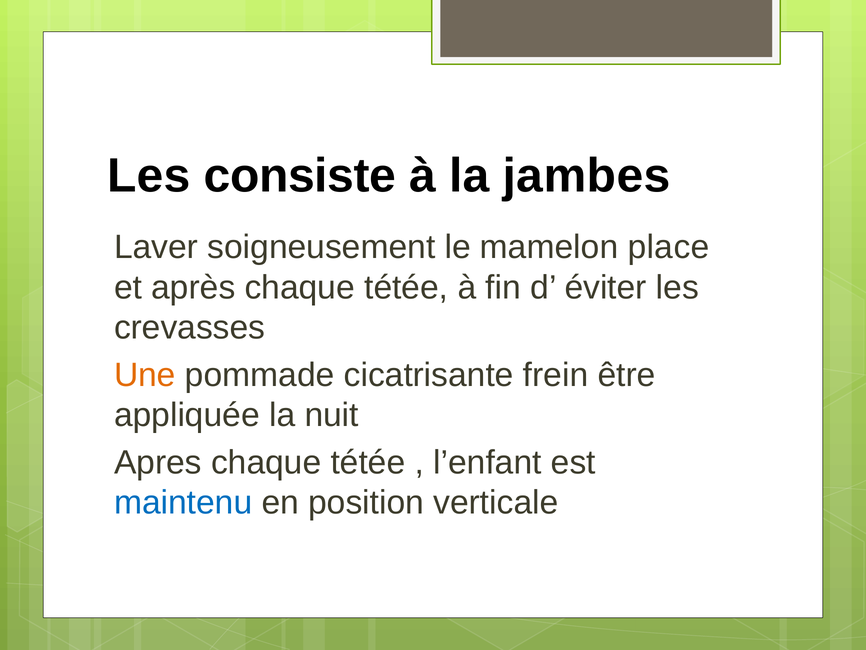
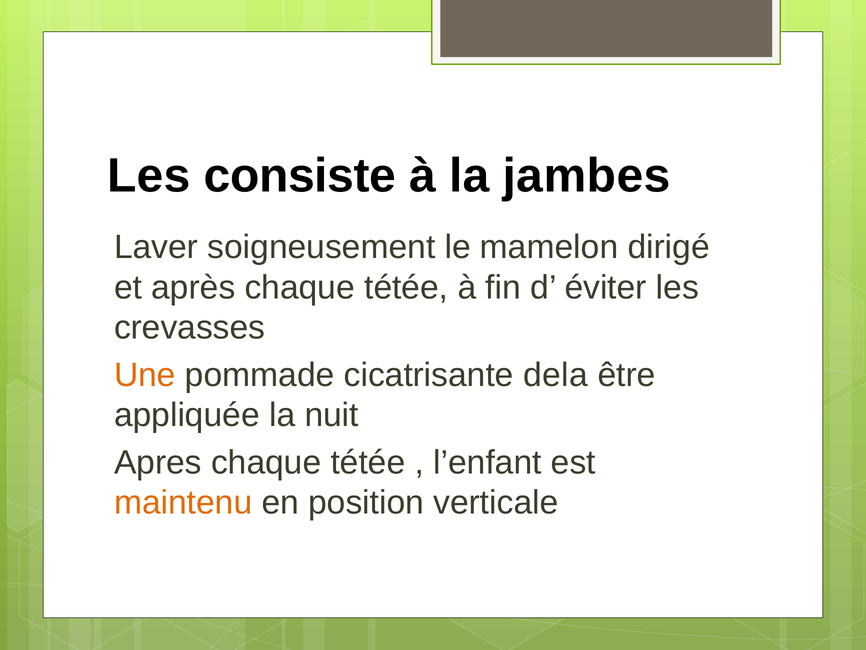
place: place -> dirigé (669, 247)
frein: frein -> dela (555, 375)
maintenu colour: blue -> orange (183, 502)
